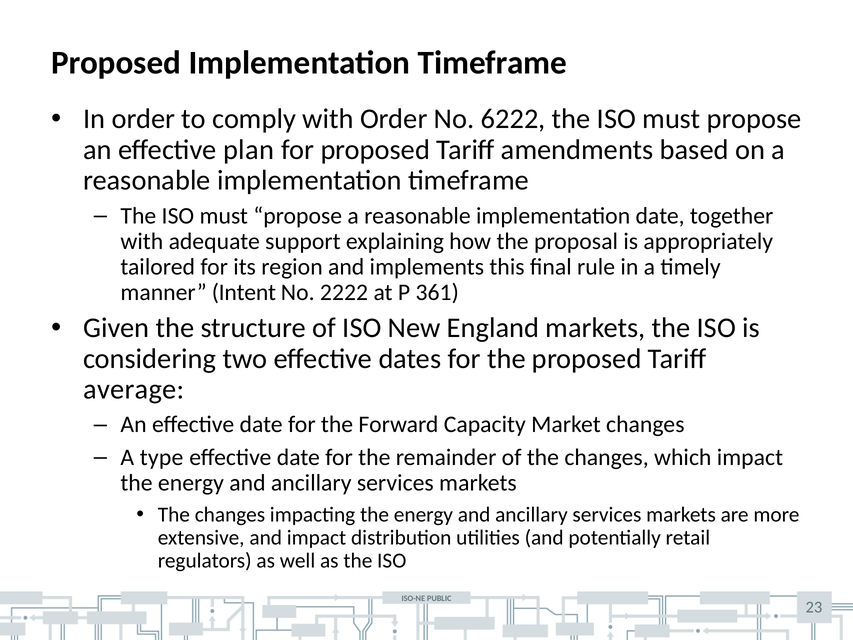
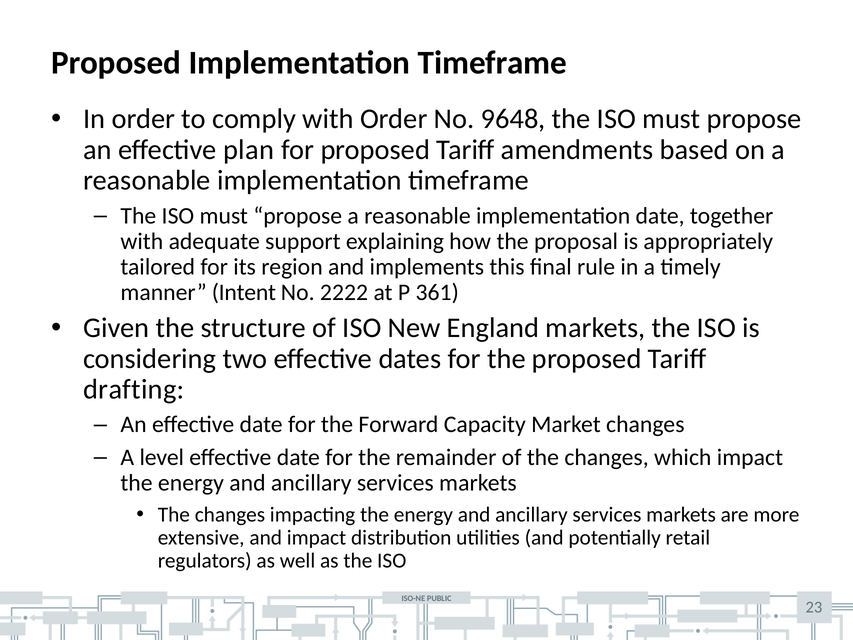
6222: 6222 -> 9648 (513, 119)
average: average -> drafting (134, 389)
type: type -> level (162, 457)
